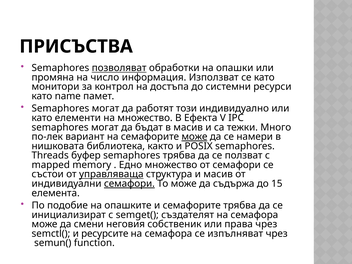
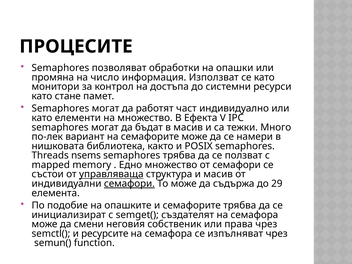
ПРИСЪСТВА: ПРИСЪСТВА -> ПРОЦЕСИТЕ (76, 46)
позволяват underline: present -> none (119, 68)
name: name -> стане (68, 96)
този: този -> част (186, 108)
може underline: present -> none (194, 137)
буфер: буфер -> nsems (86, 155)
15: 15 -> 29 (277, 184)
